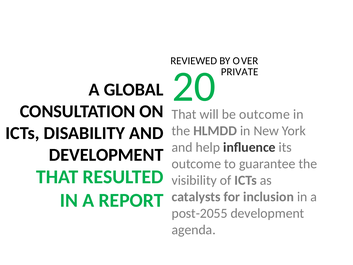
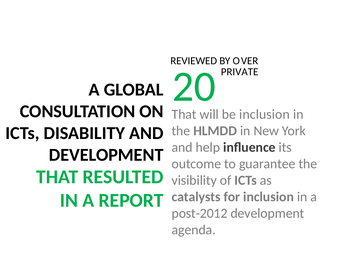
be outcome: outcome -> inclusion (265, 114)
post-2055: post-2055 -> post-2012 (200, 213)
